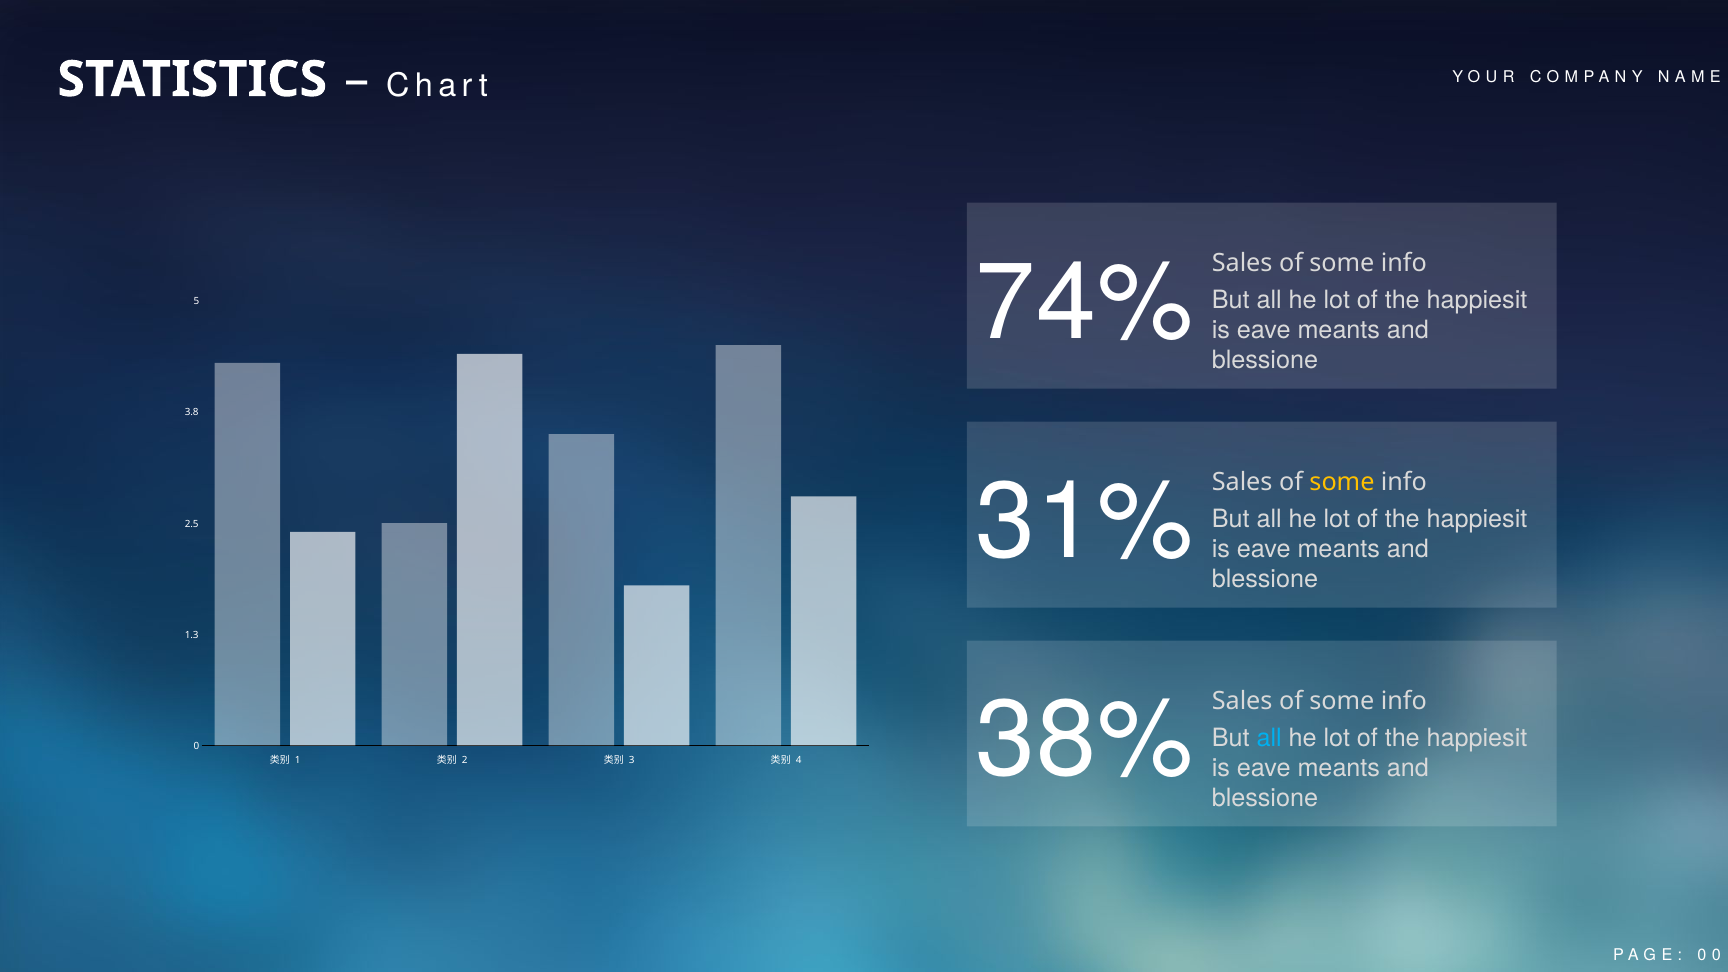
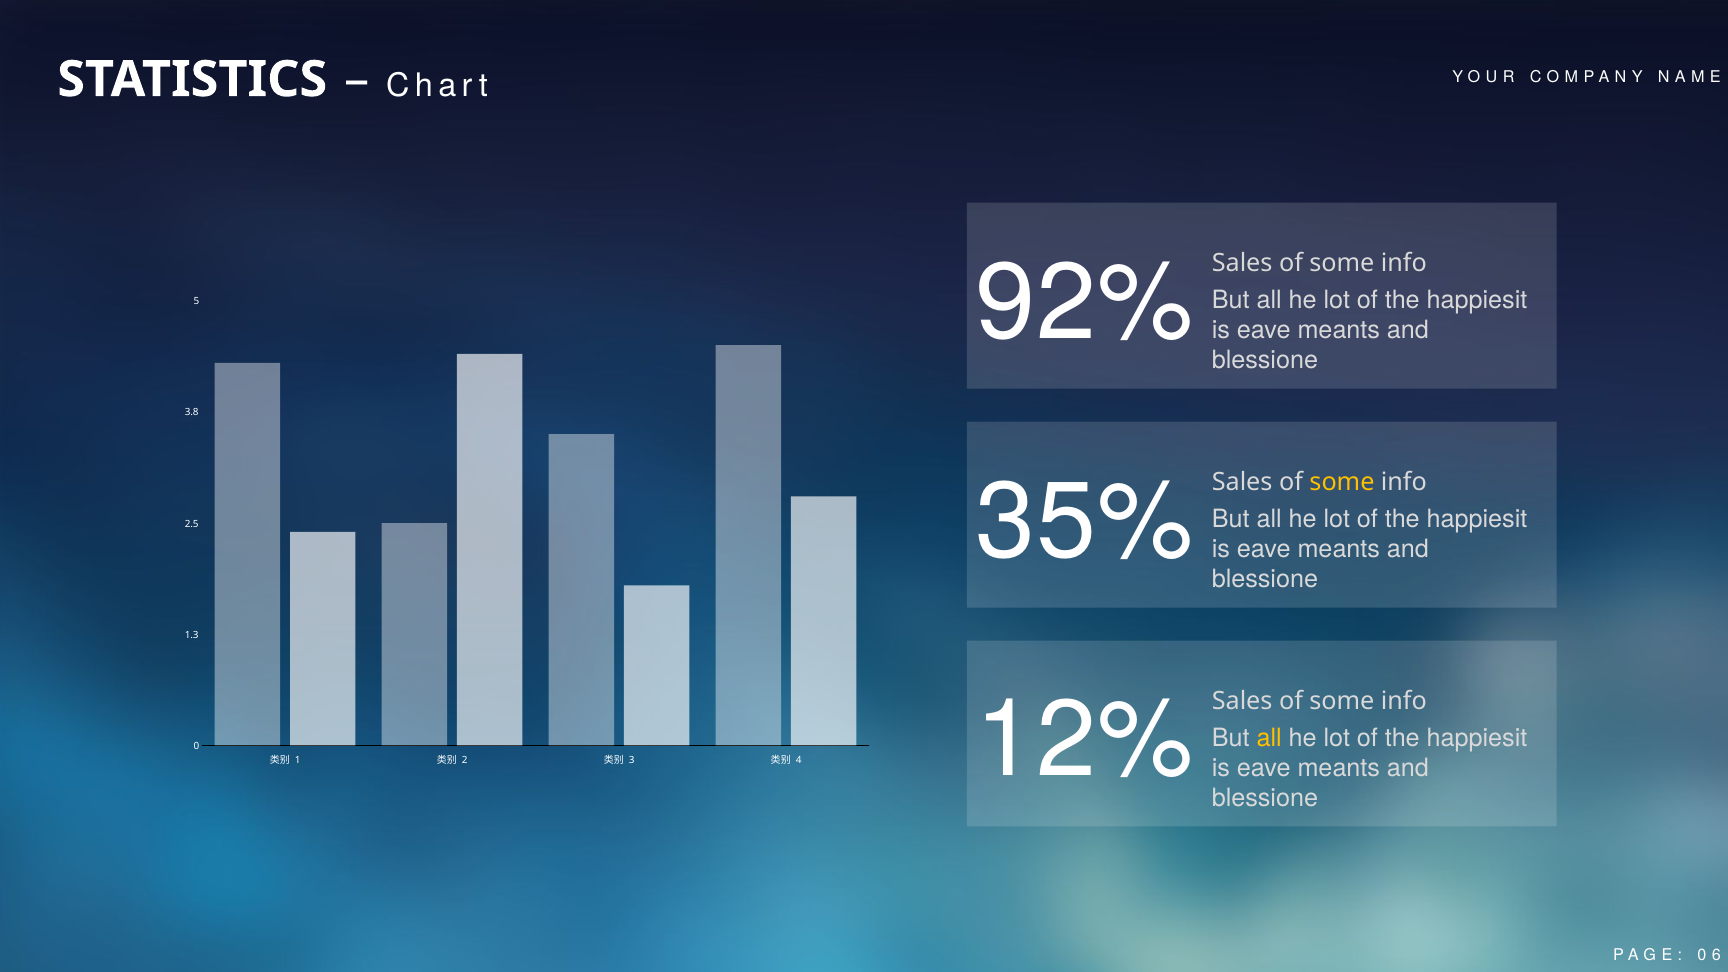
74%: 74% -> 92% (1084, 303)
31%: 31% -> 35% (1084, 521)
38%: 38% -> 12% (1084, 740)
all colour: light blue -> yellow (1269, 738)
0: 0 -> 6 (1716, 955)
